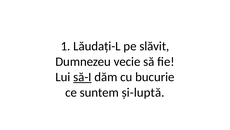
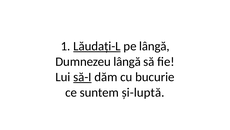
Lăudați-L underline: none -> present (97, 46)
pe slăvit: slăvit -> lângă (154, 46)
Dumnezeu vecie: vecie -> lângă (127, 61)
